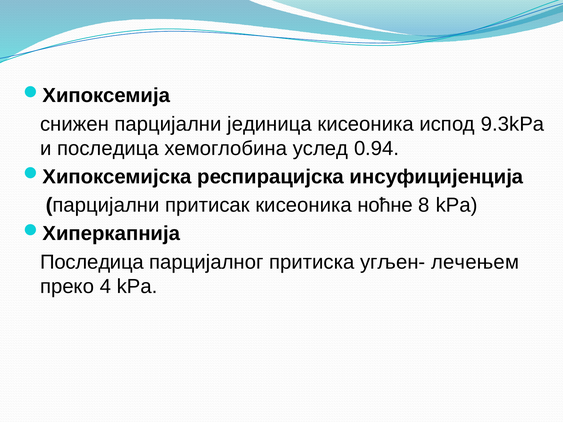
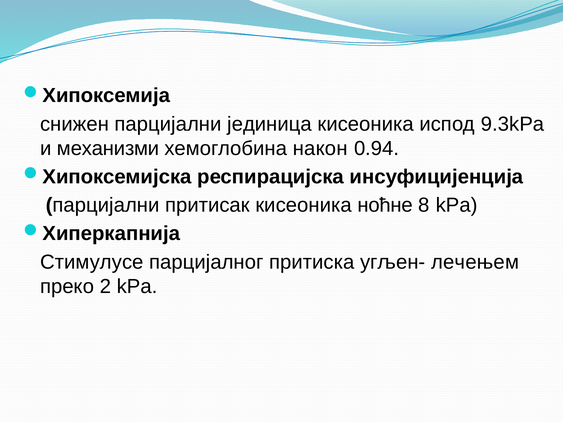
и последица: последица -> механизми (108, 148)
услед: услед -> након (320, 148)
Последица: Последица -> Стимулусе (92, 262)
4: 4 -> 2 (105, 287)
